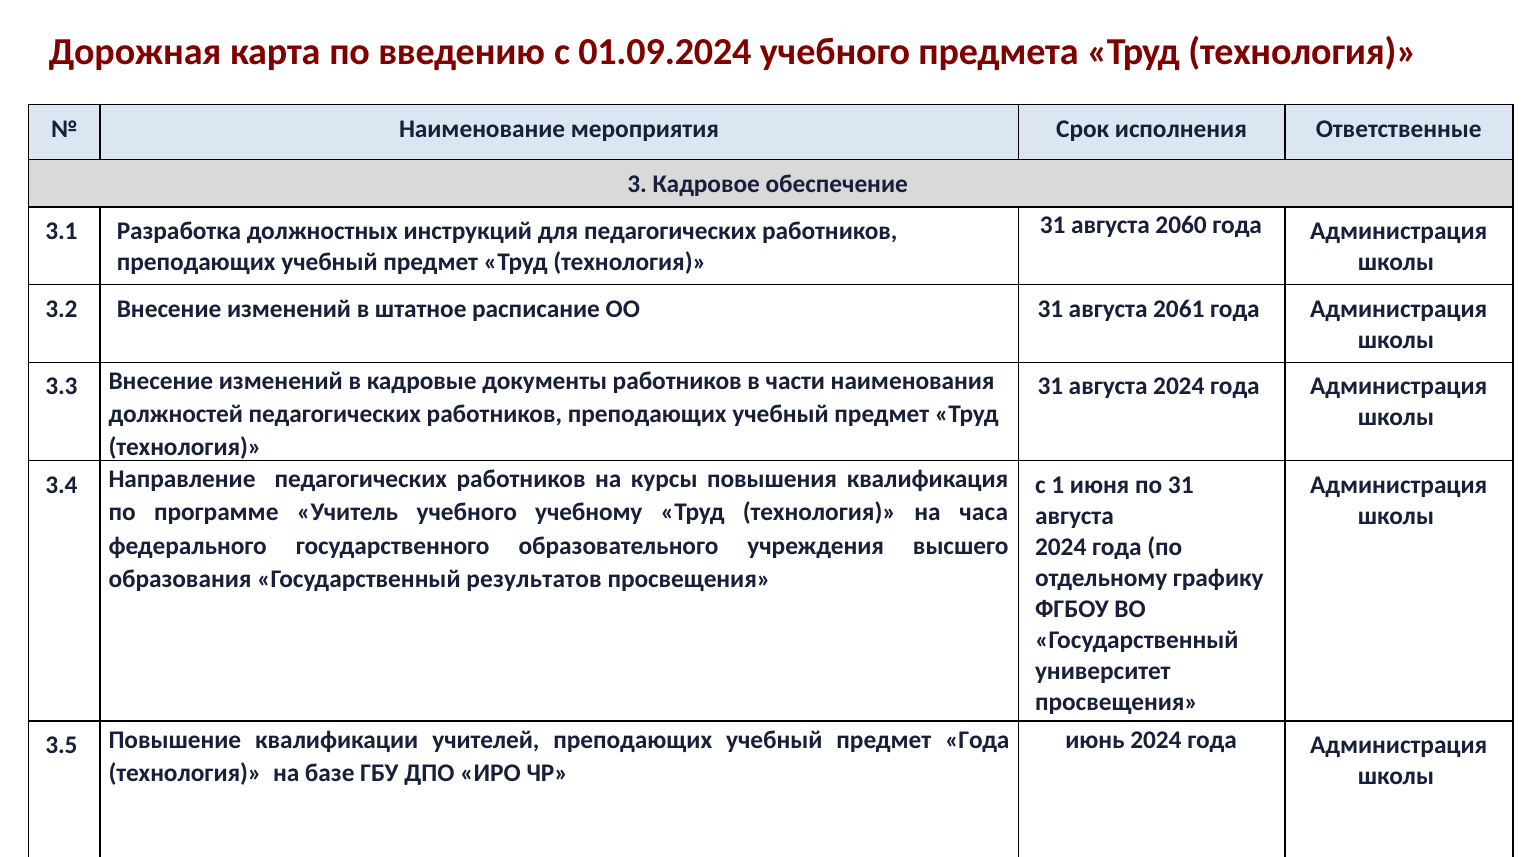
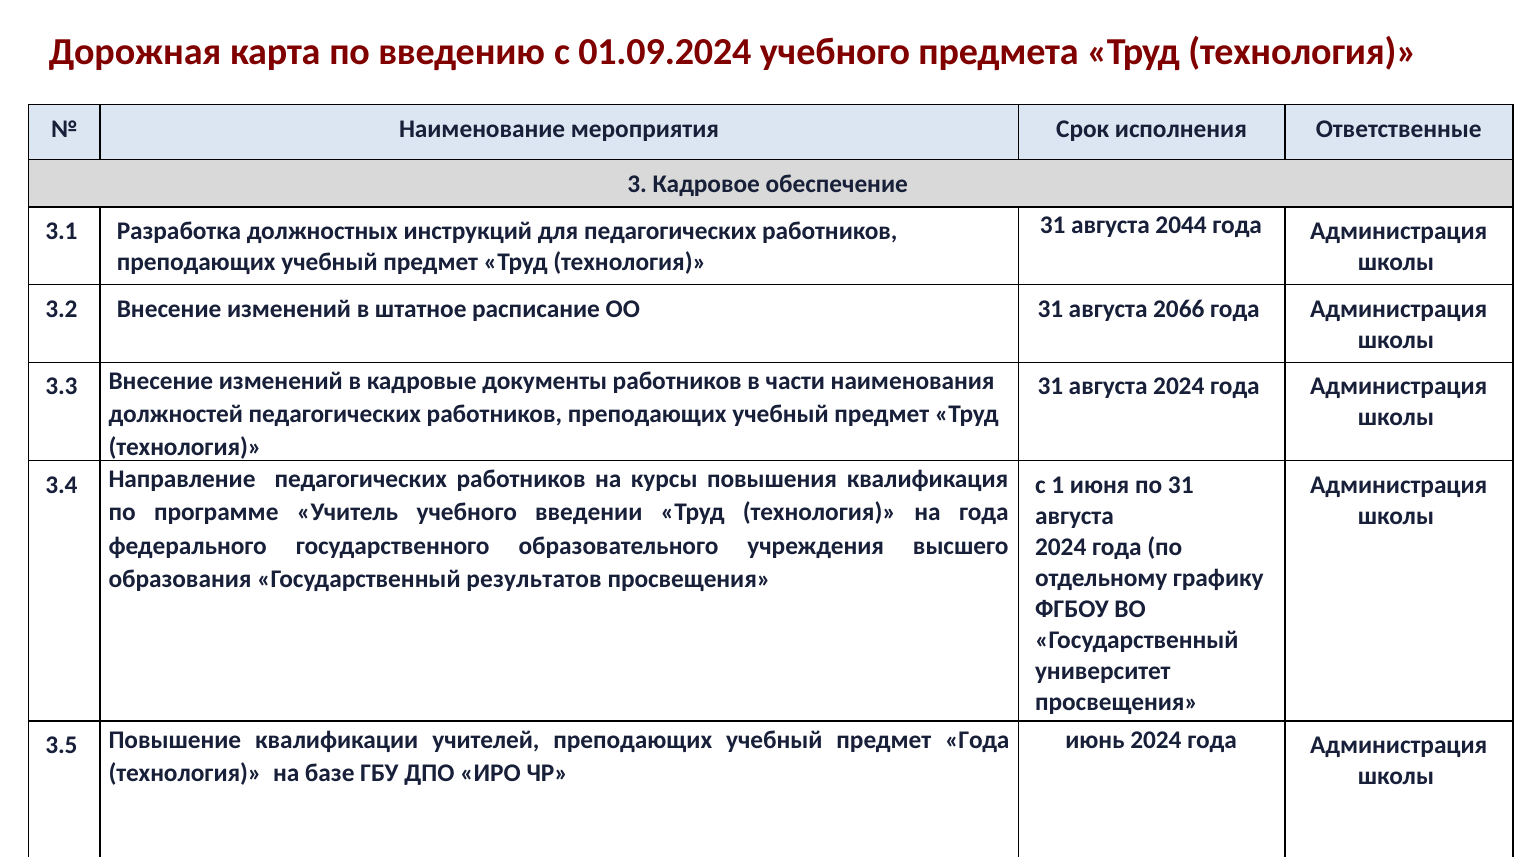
2060: 2060 -> 2044 (1181, 225)
2061: 2061 -> 2066 (1179, 309)
учебному: учебному -> введении (589, 512)
на часа: часа -> года (984, 512)
